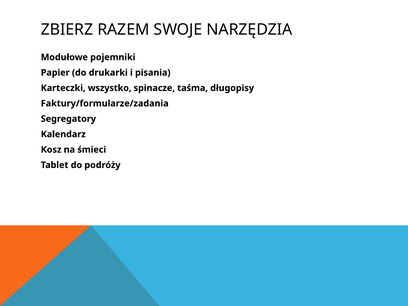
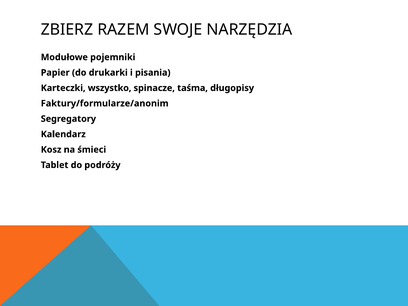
Faktury/formularze/zadania: Faktury/formularze/zadania -> Faktury/formularze/anonim (105, 103)
